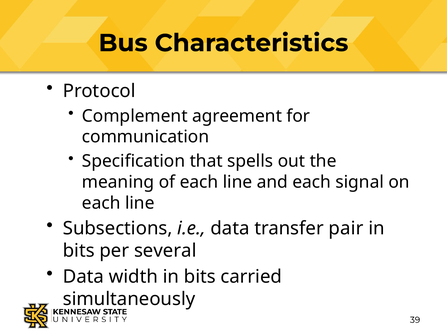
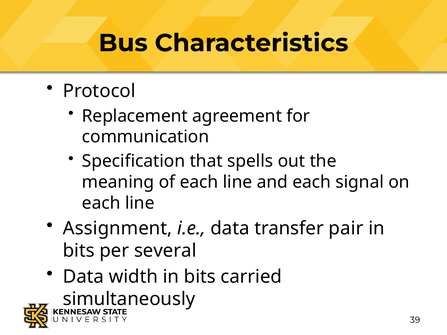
Complement: Complement -> Replacement (135, 116)
Subsections: Subsections -> Assignment (118, 229)
